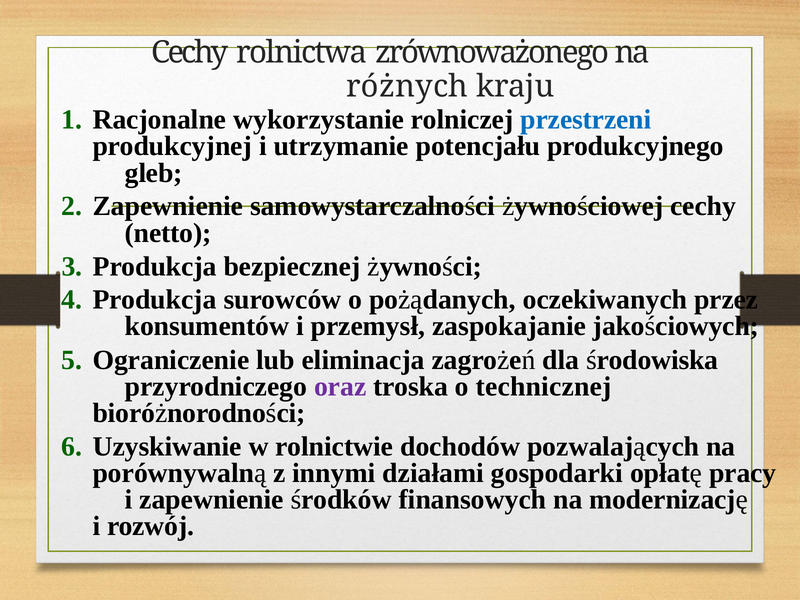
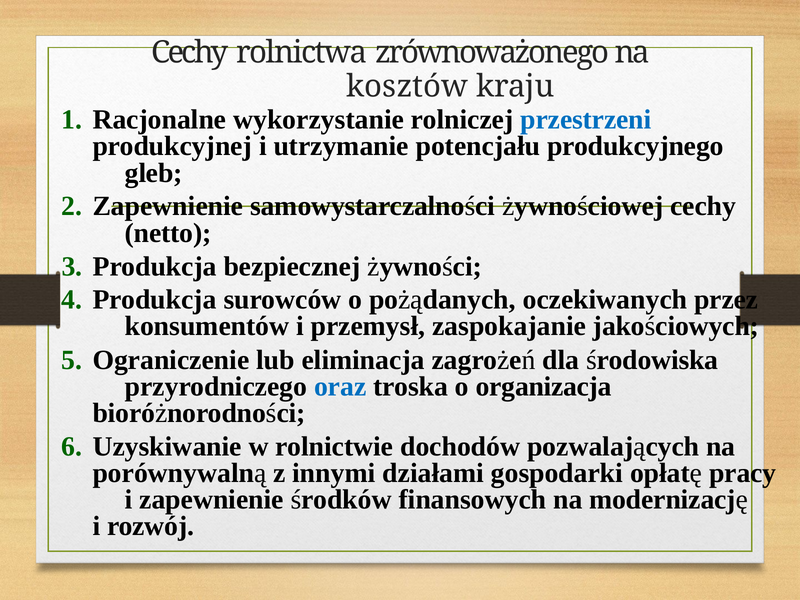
różnych: różnych -> kosztów (407, 86)
oraz colour: purple -> blue (340, 386)
technicznej: technicznej -> organizacja (544, 386)
